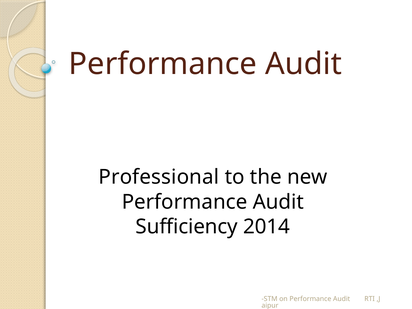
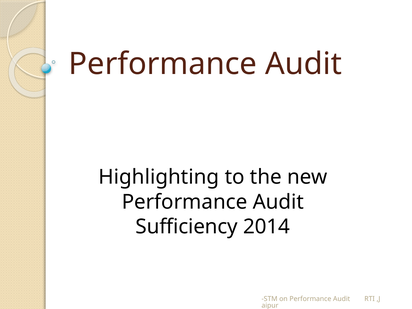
Professional: Professional -> Highlighting (159, 177)
